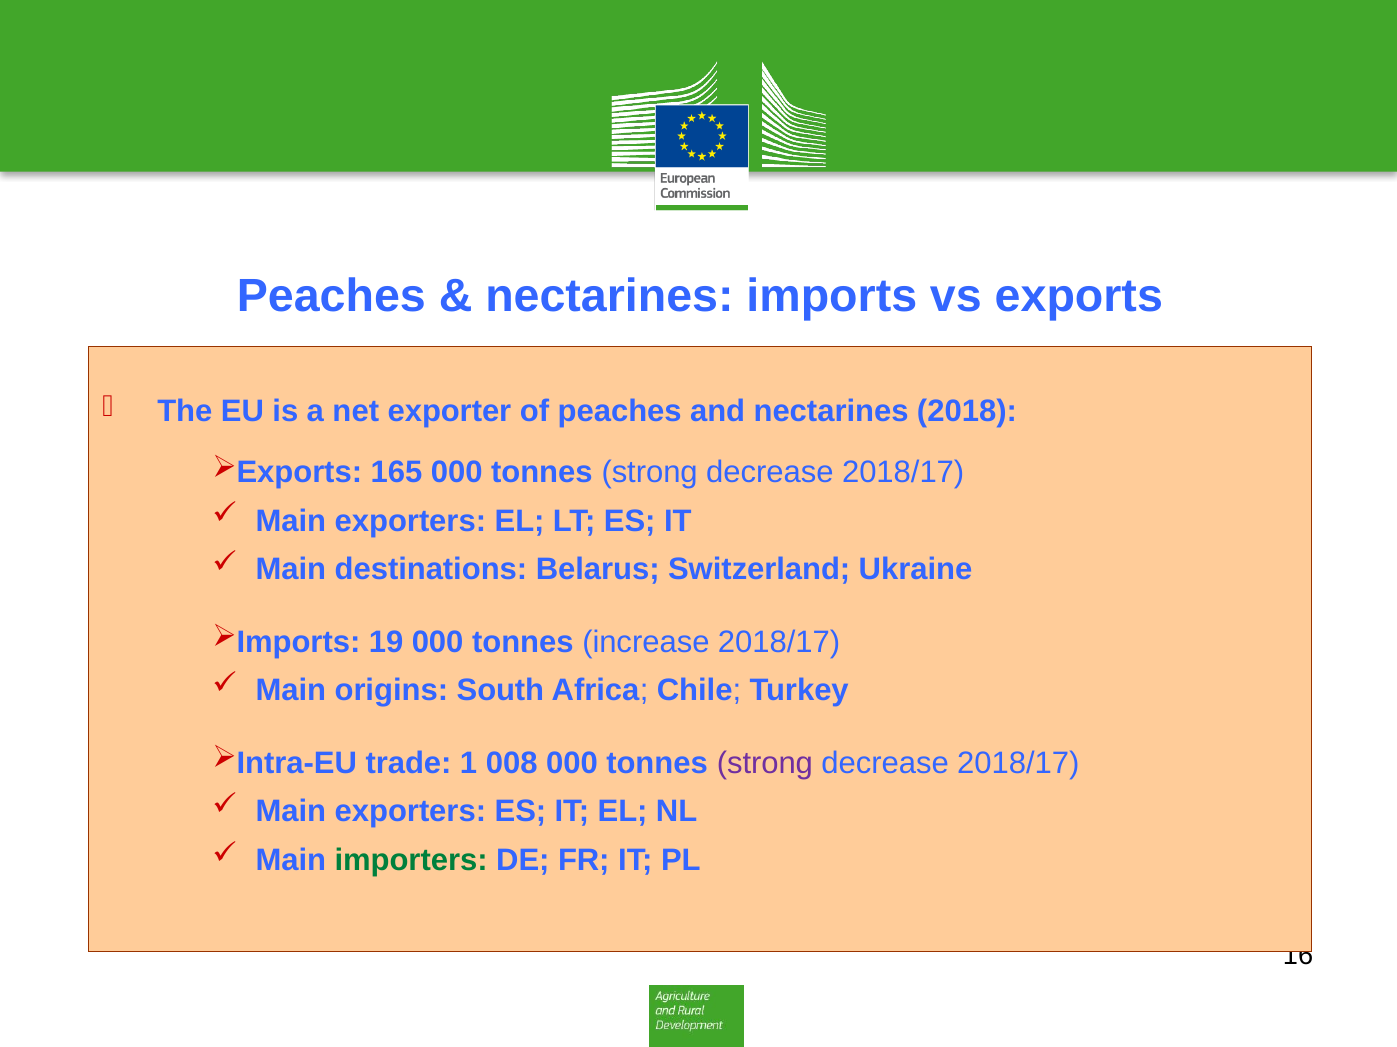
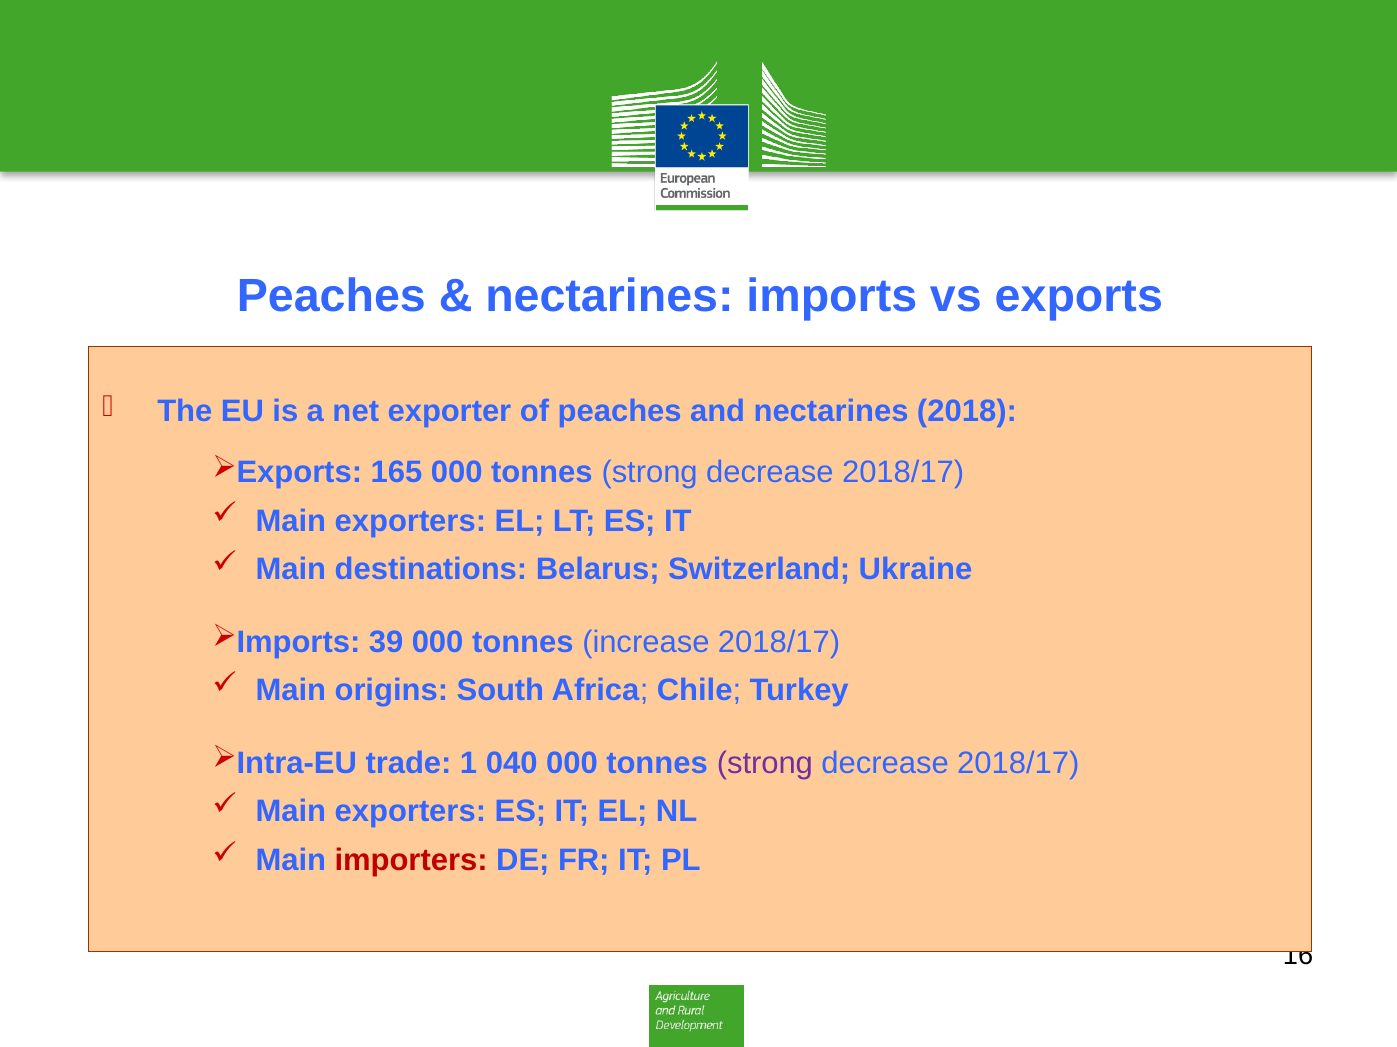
19: 19 -> 39 (386, 642)
008: 008 -> 040 (512, 763)
importers colour: green -> red (411, 861)
